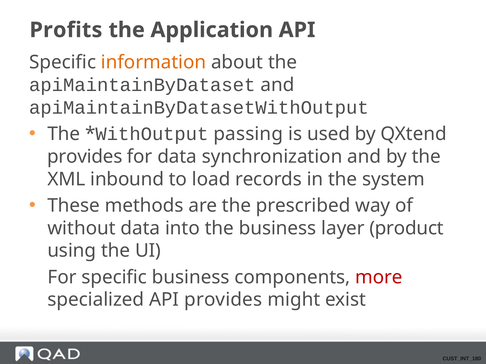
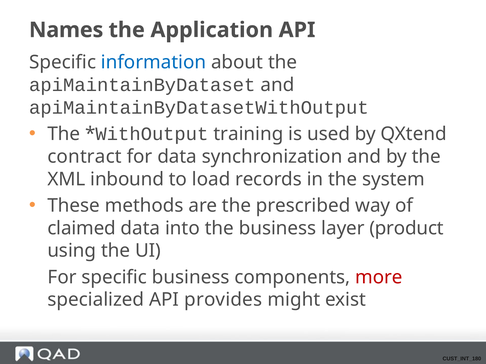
Profits: Profits -> Names (66, 30)
information colour: orange -> blue (154, 62)
passing: passing -> training (248, 134)
provides: provides -> contract (85, 157)
without: without -> claimed (82, 228)
